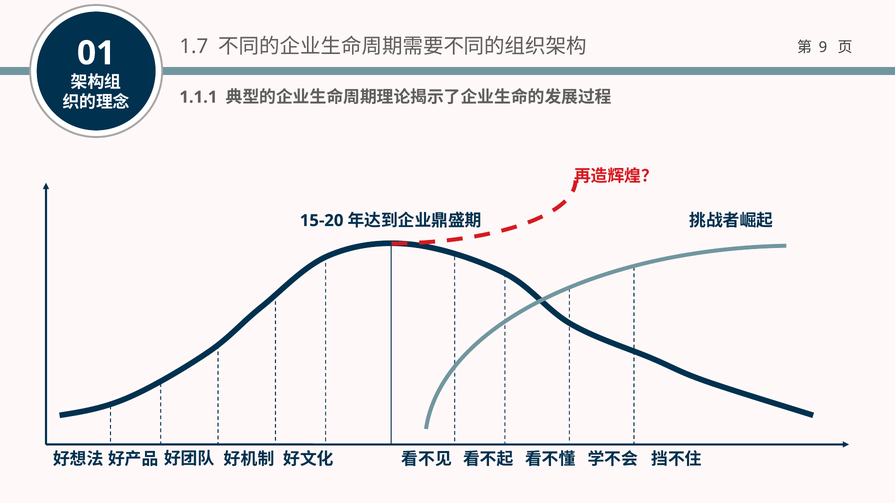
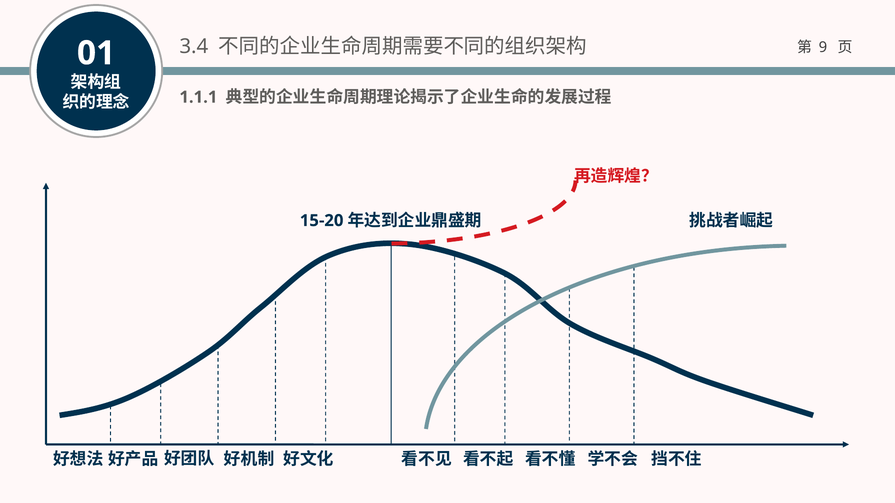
1.7: 1.7 -> 3.4 (194, 47)
